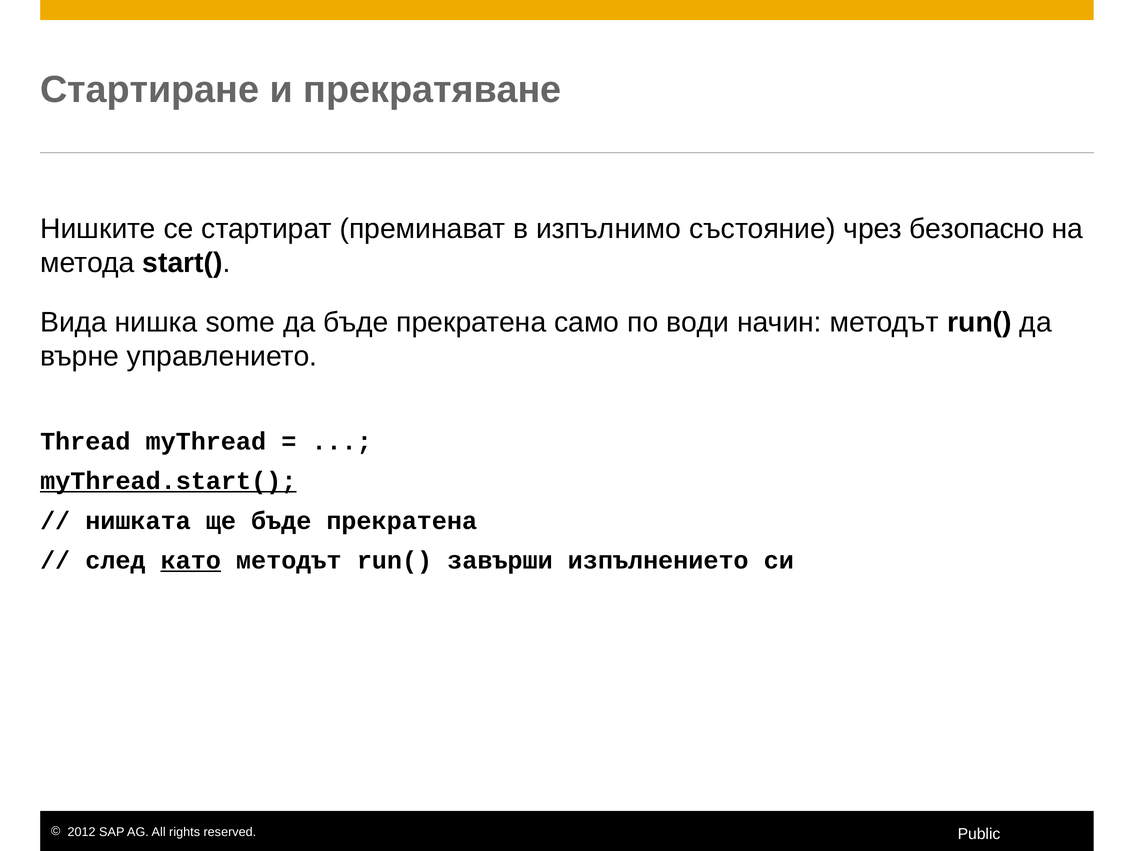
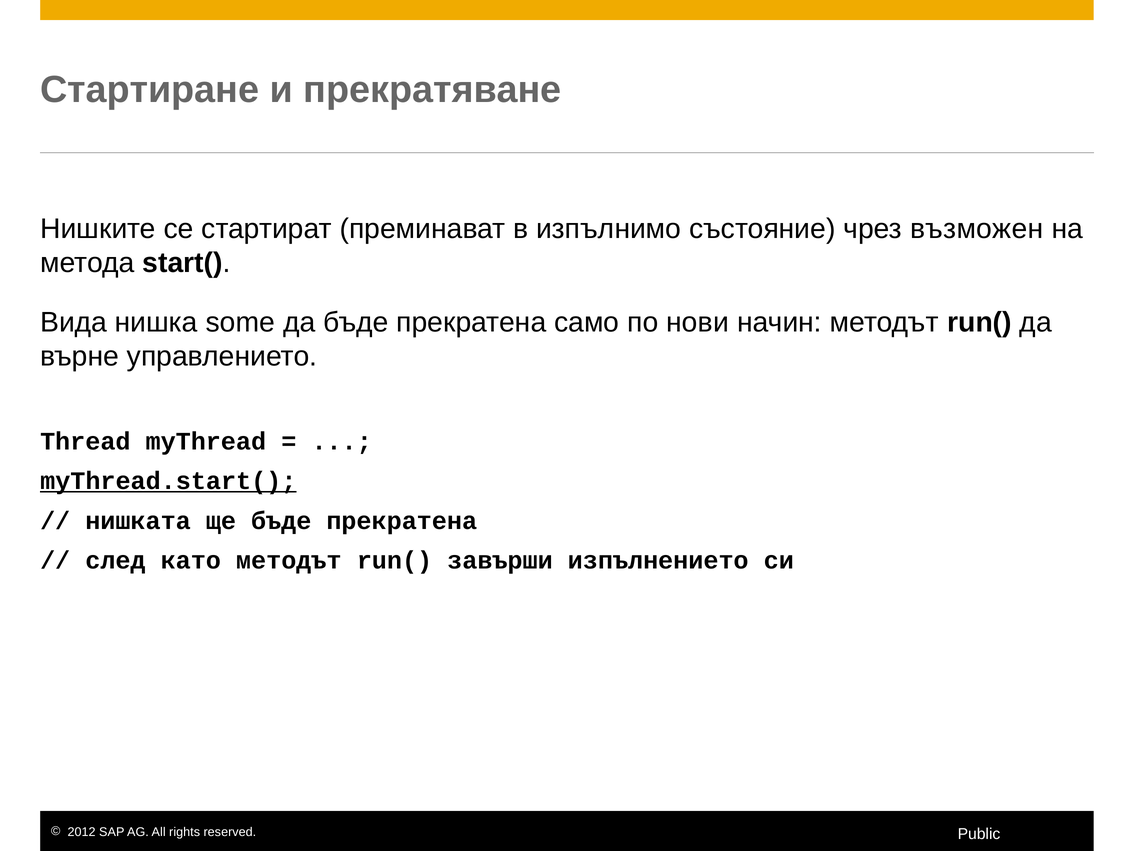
безопасно: безопасно -> възможен (977, 229)
води: води -> нови (698, 322)
като underline: present -> none (191, 560)
